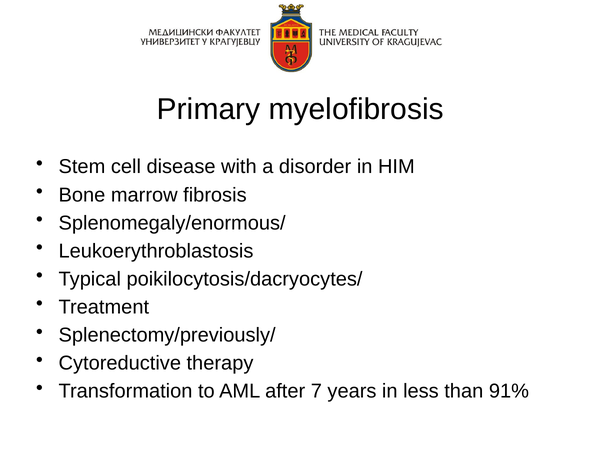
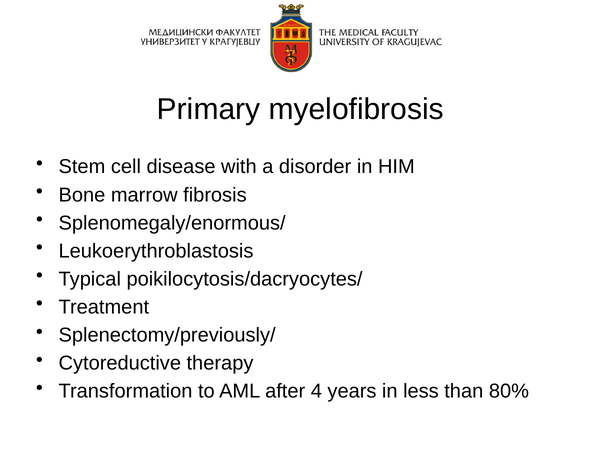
7: 7 -> 4 (316, 391)
91%: 91% -> 80% (509, 391)
